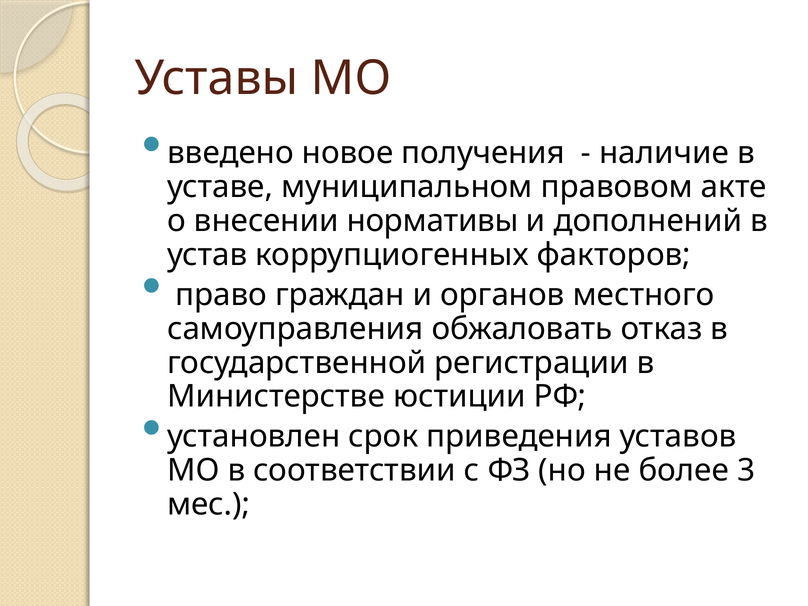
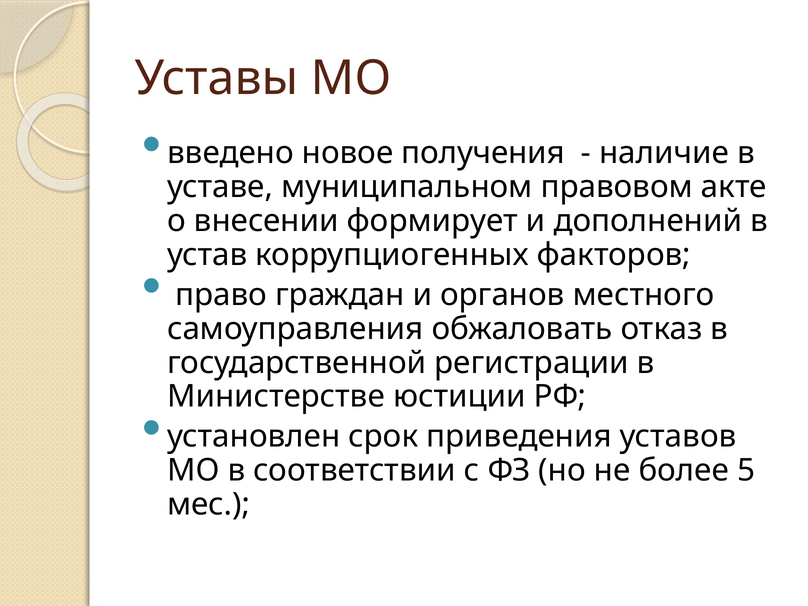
нормативы: нормативы -> формирует (432, 221)
3: 3 -> 5 (746, 471)
